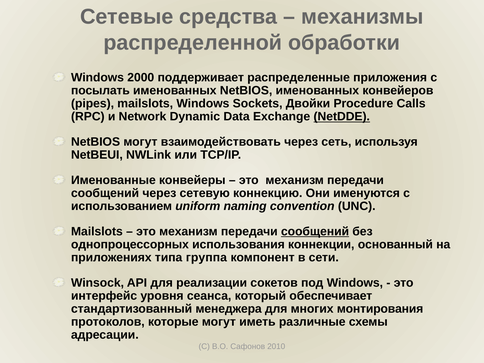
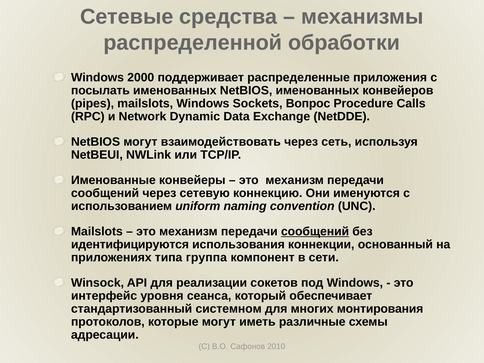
Двойки: Двойки -> Вопрос (308, 104)
NetDDE underline: present -> none (342, 117)
однопроцессорных: однопроцессорных -> идентифицируются (130, 244)
менеджера: менеджера -> системном (229, 309)
